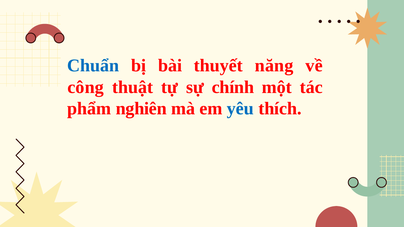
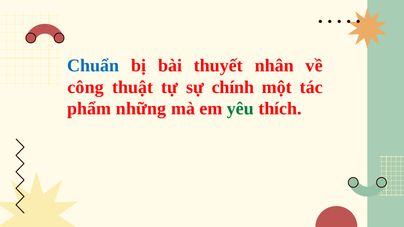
năng: năng -> nhân (274, 66)
nghiên: nghiên -> những (141, 109)
yêu colour: blue -> green (240, 109)
